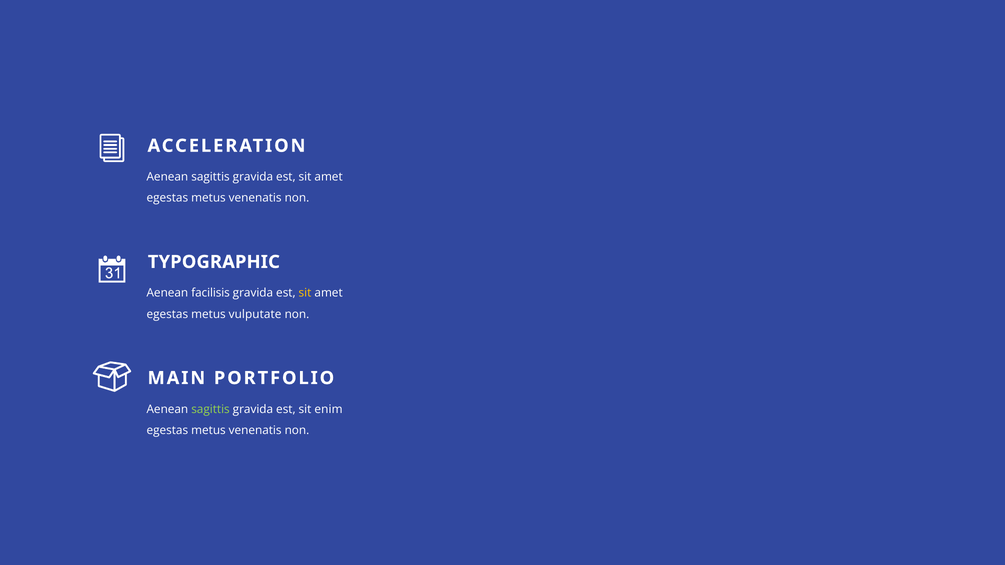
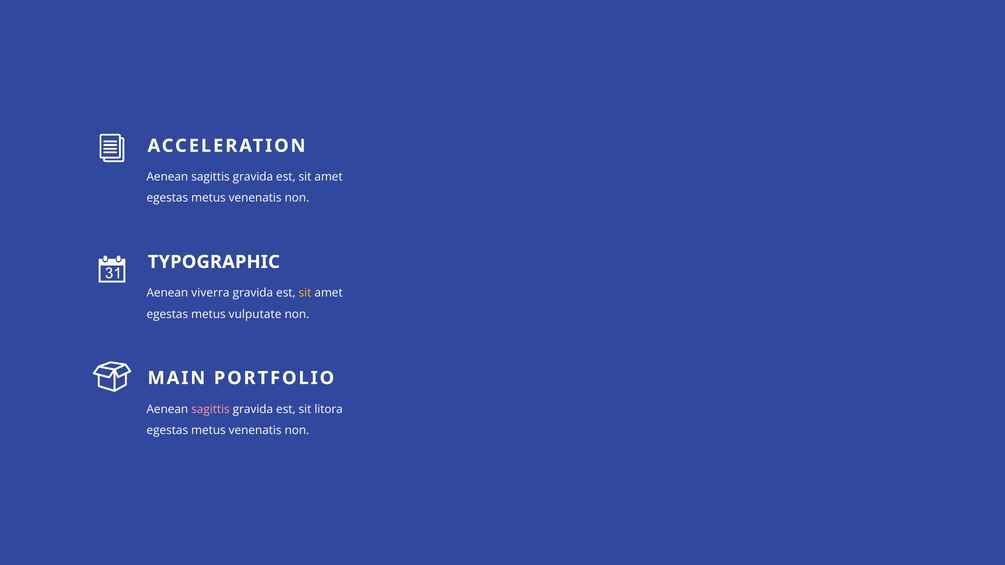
facilisis: facilisis -> viverra (210, 293)
sagittis colour: light green -> pink (210, 409)
enim: enim -> litora (329, 409)
